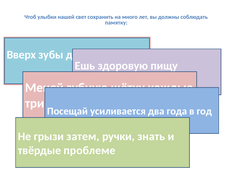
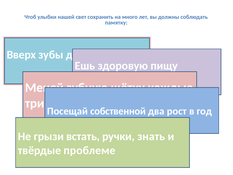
усиливается: усиливается -> собственной (118, 111)
года: года -> рост (177, 111)
затем: затем -> встать (83, 136)
